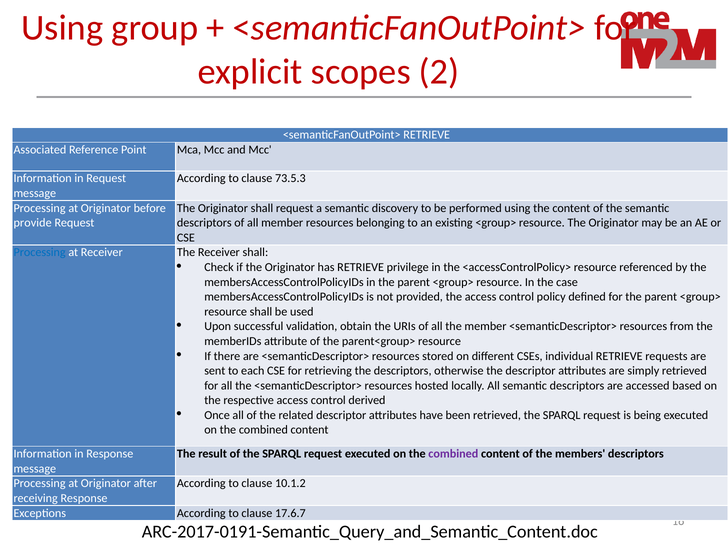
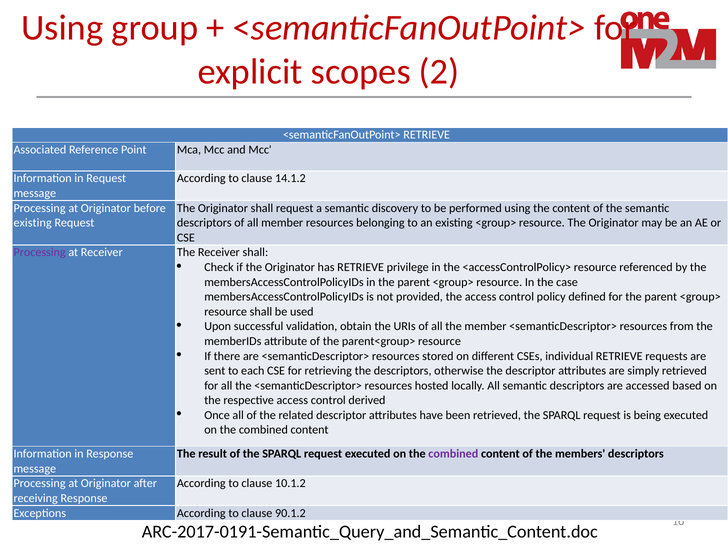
73.5.3: 73.5.3 -> 14.1.2 (290, 178)
provide: provide -> existing (33, 223)
Processing colour: blue -> purple (40, 252)
17.6.7: 17.6.7 -> 90.1.2 (290, 513)
